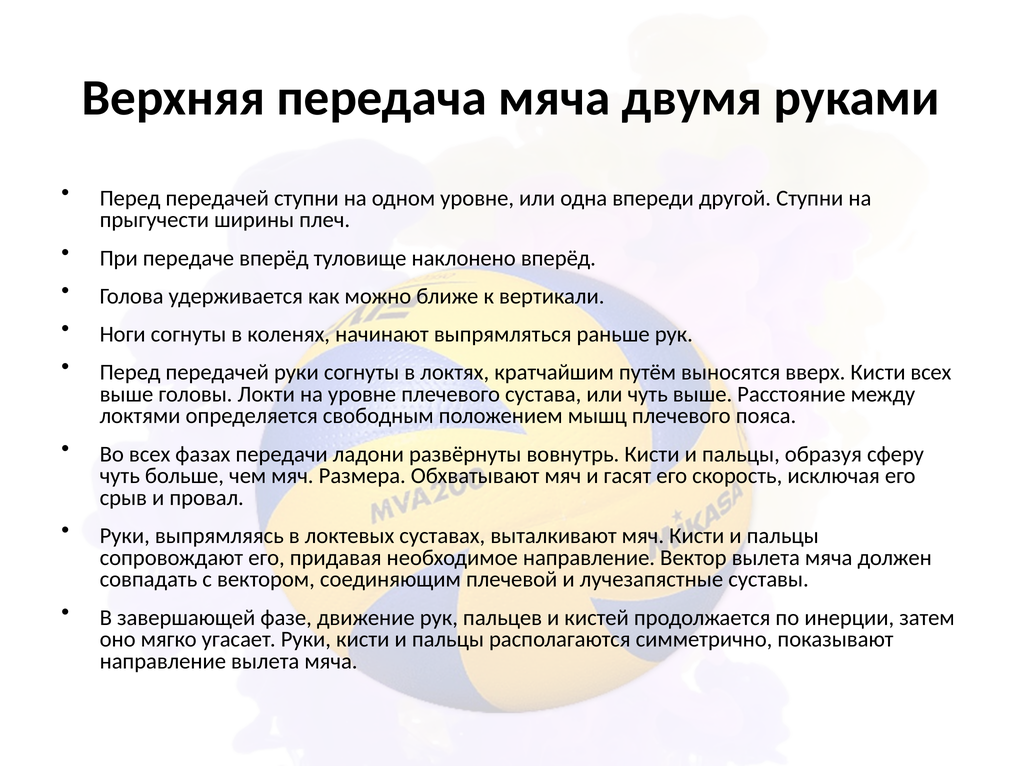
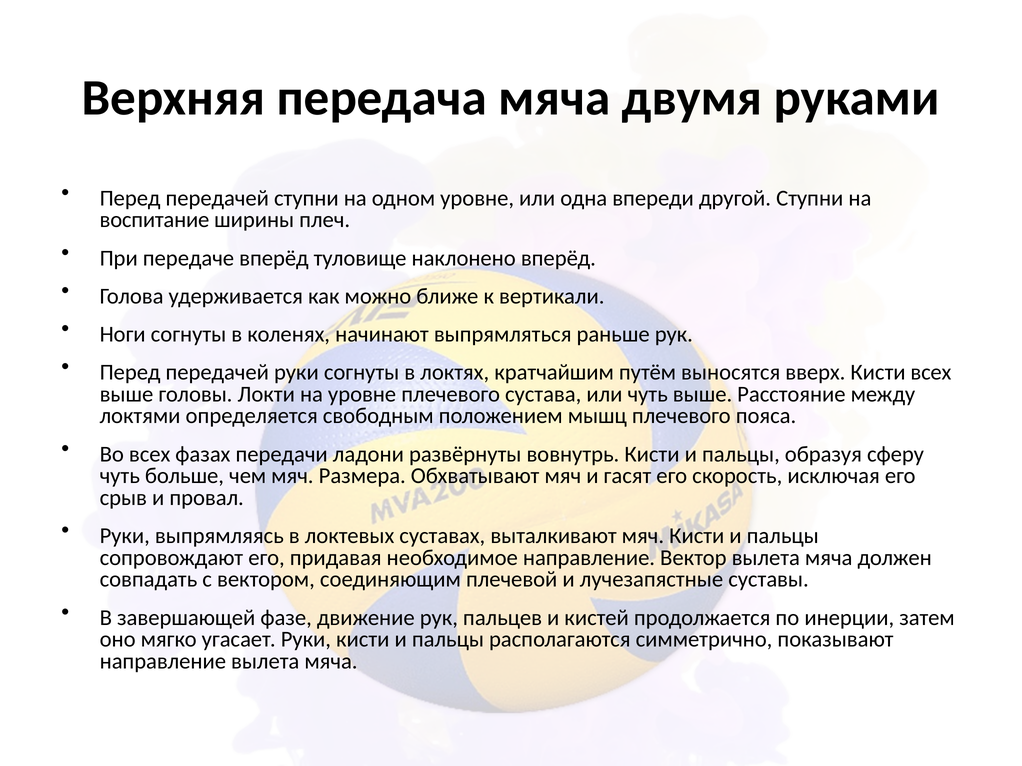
прыгучести: прыгучести -> воспитание (154, 220)
